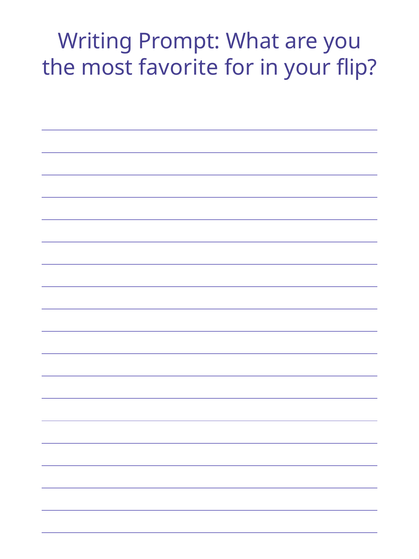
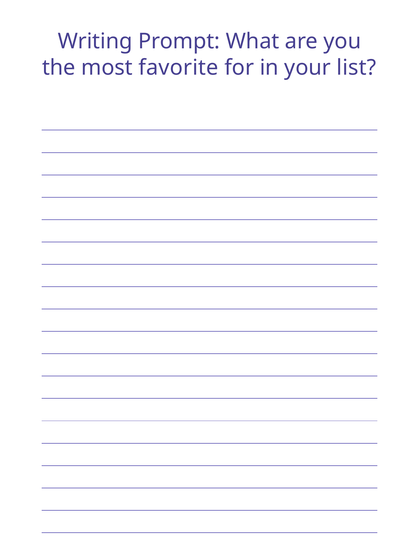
flip: flip -> list (357, 67)
